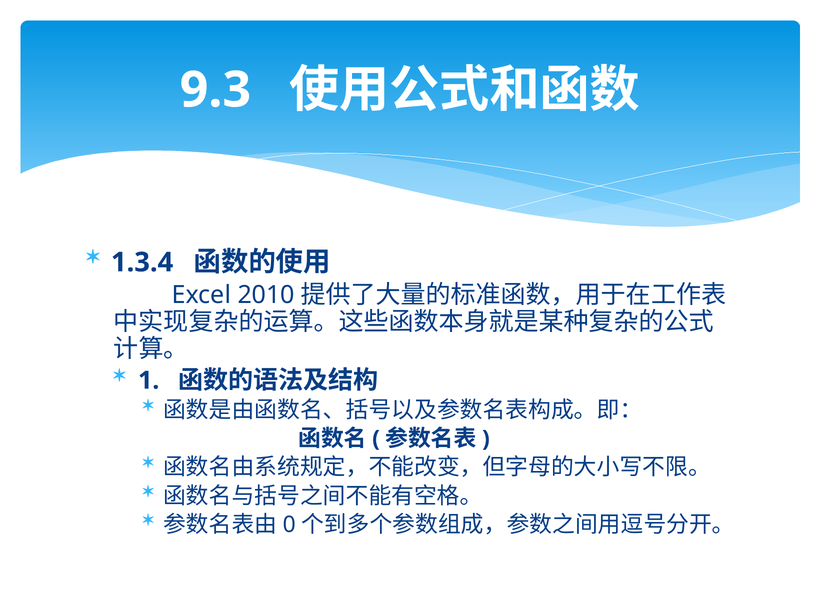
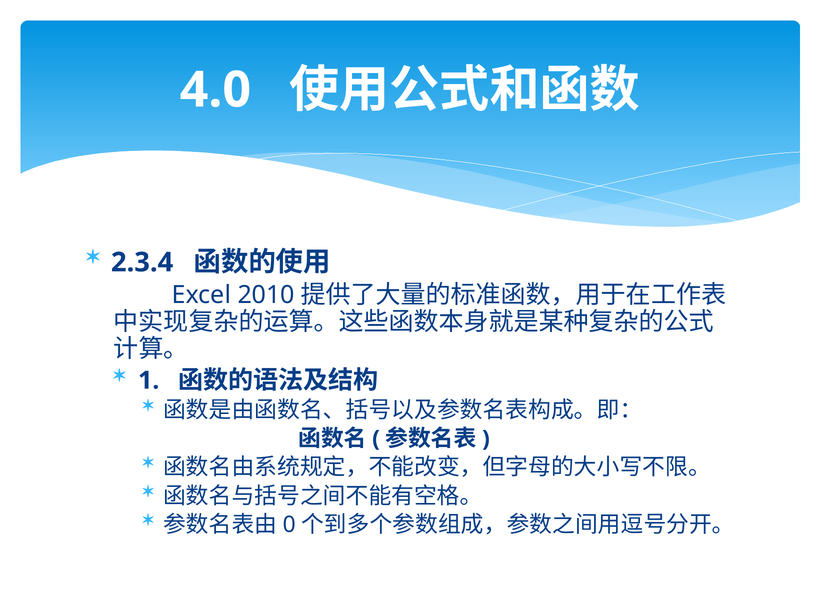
9.3: 9.3 -> 4.0 (215, 90)
1.3.4: 1.3.4 -> 2.3.4 (142, 262)
